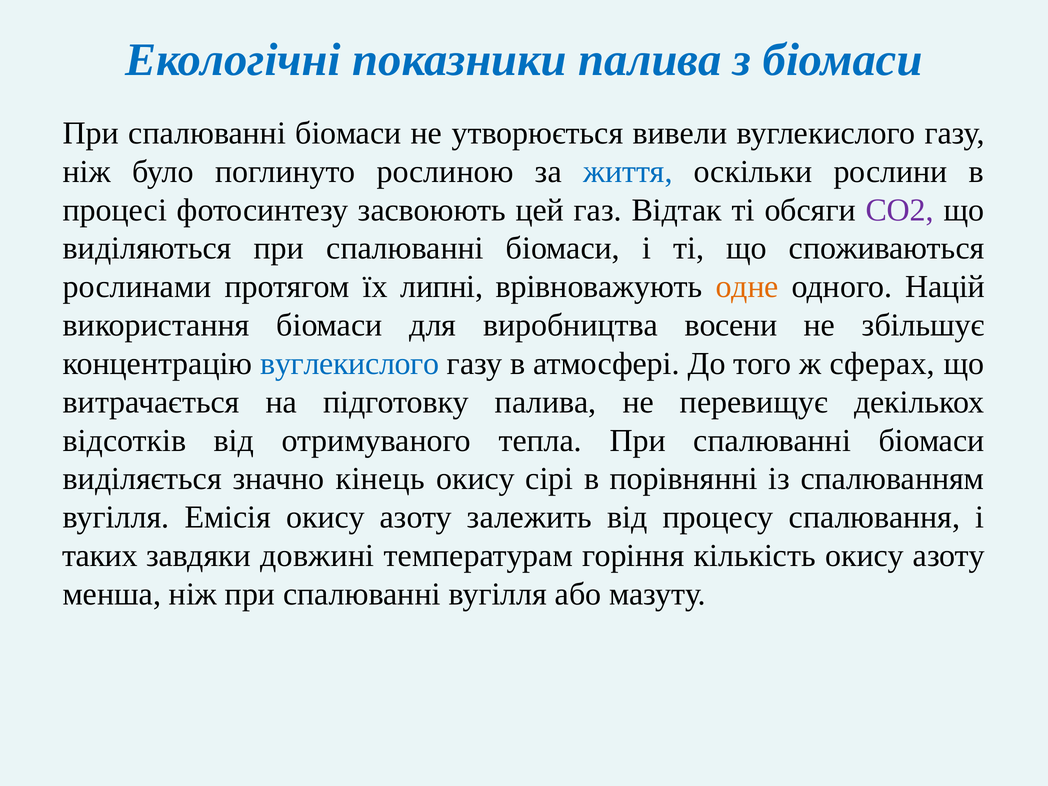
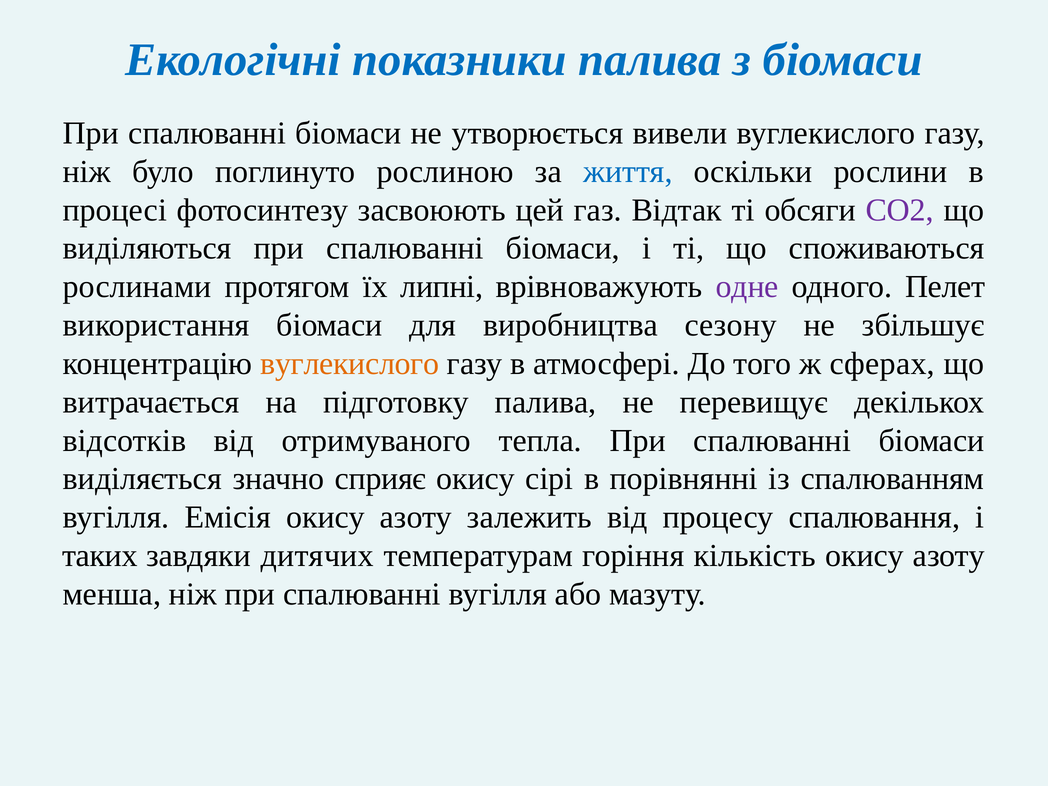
одне colour: orange -> purple (747, 287)
Націй: Націй -> Пелет (945, 287)
восени: восени -> сезону (731, 325)
вуглекислого colour: blue -> orange (350, 364)
кінець: кінець -> сприяє (381, 479)
довжині: довжині -> дитячих (317, 556)
